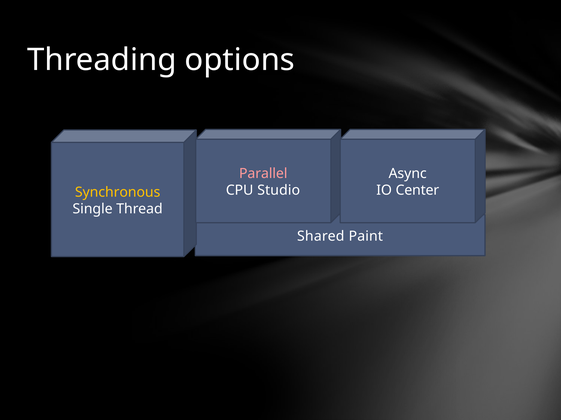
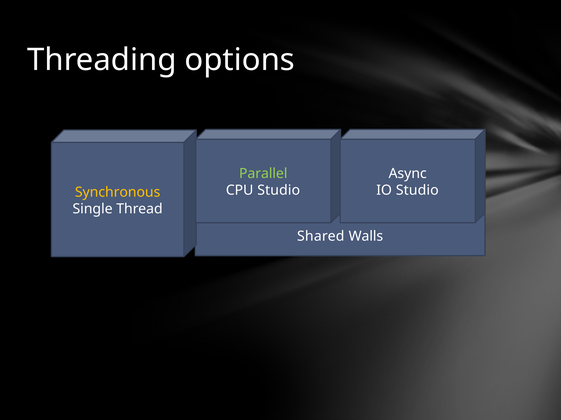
Parallel colour: pink -> light green (263, 174)
IO Center: Center -> Studio (417, 191)
Paint: Paint -> Walls (366, 237)
